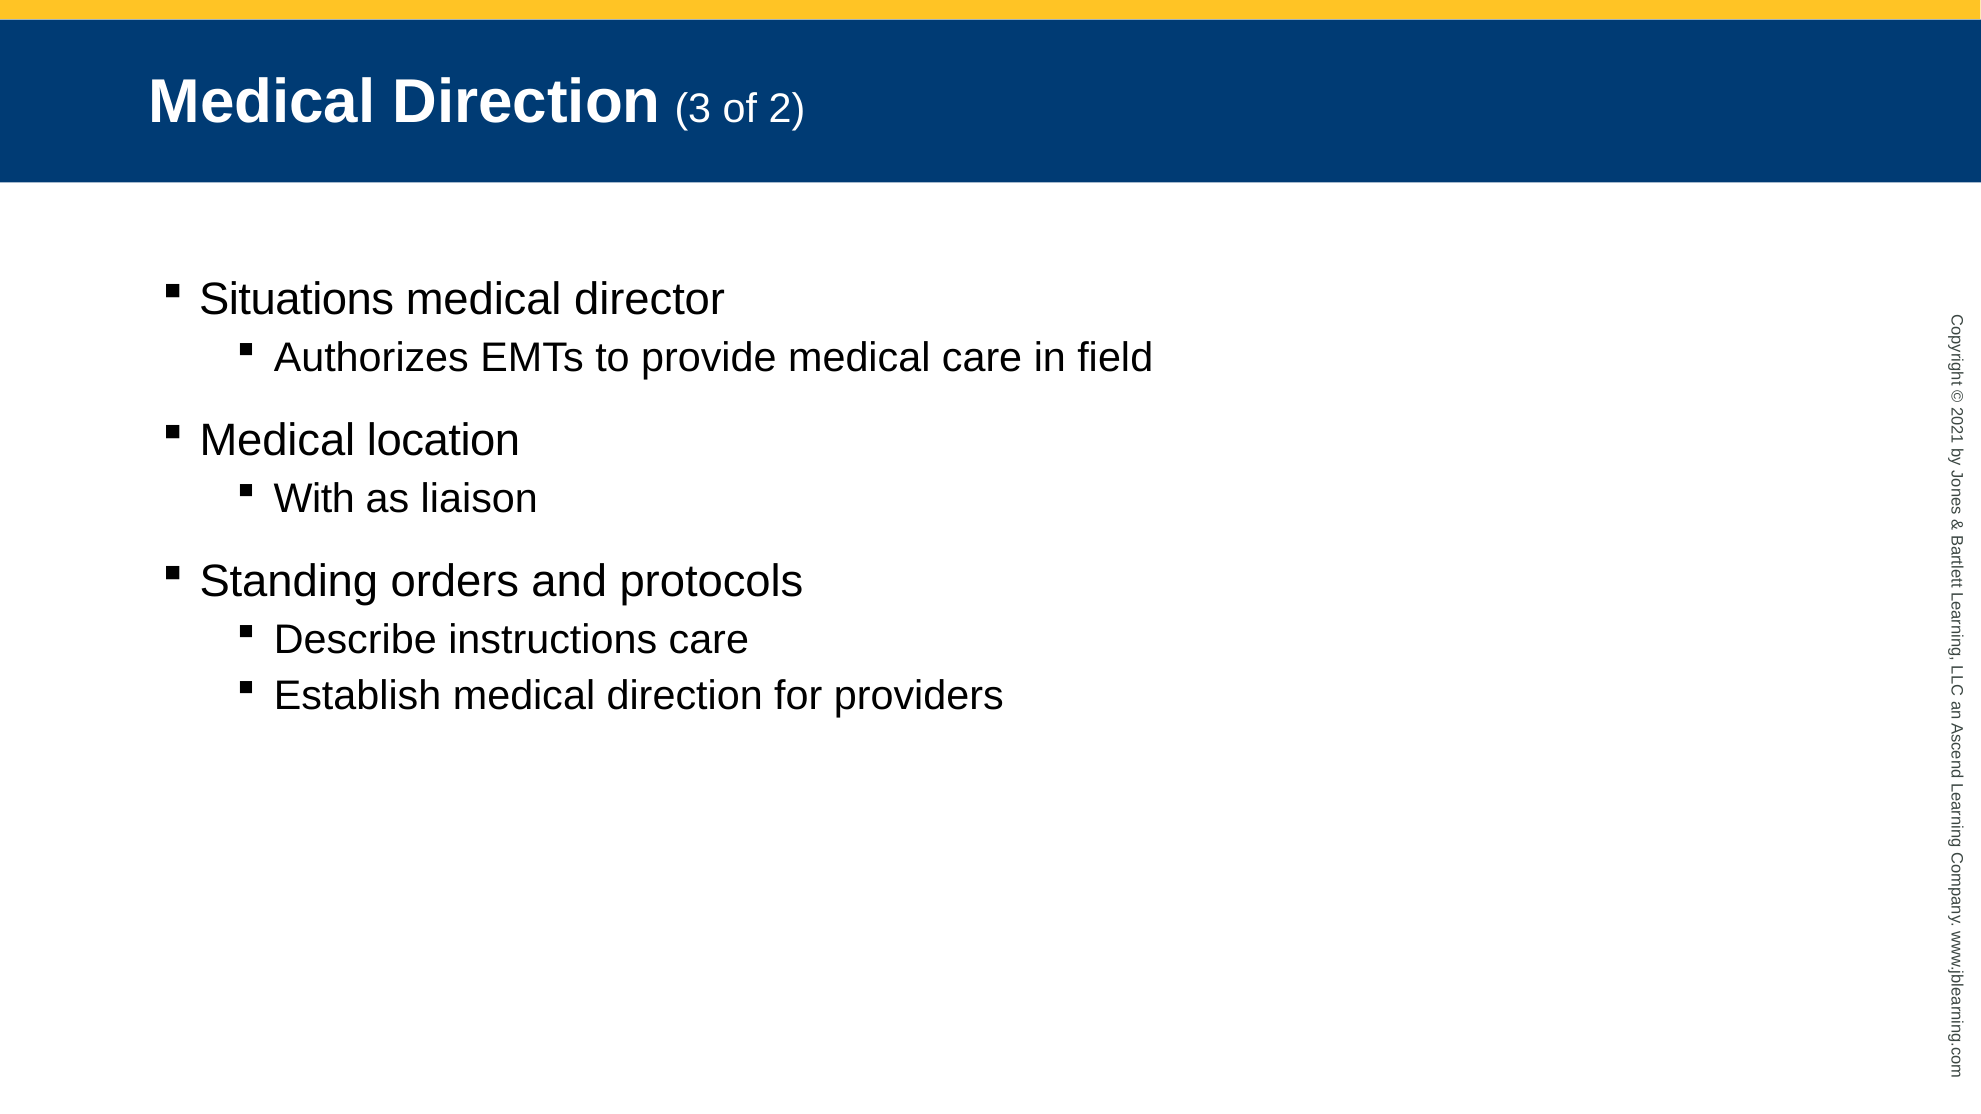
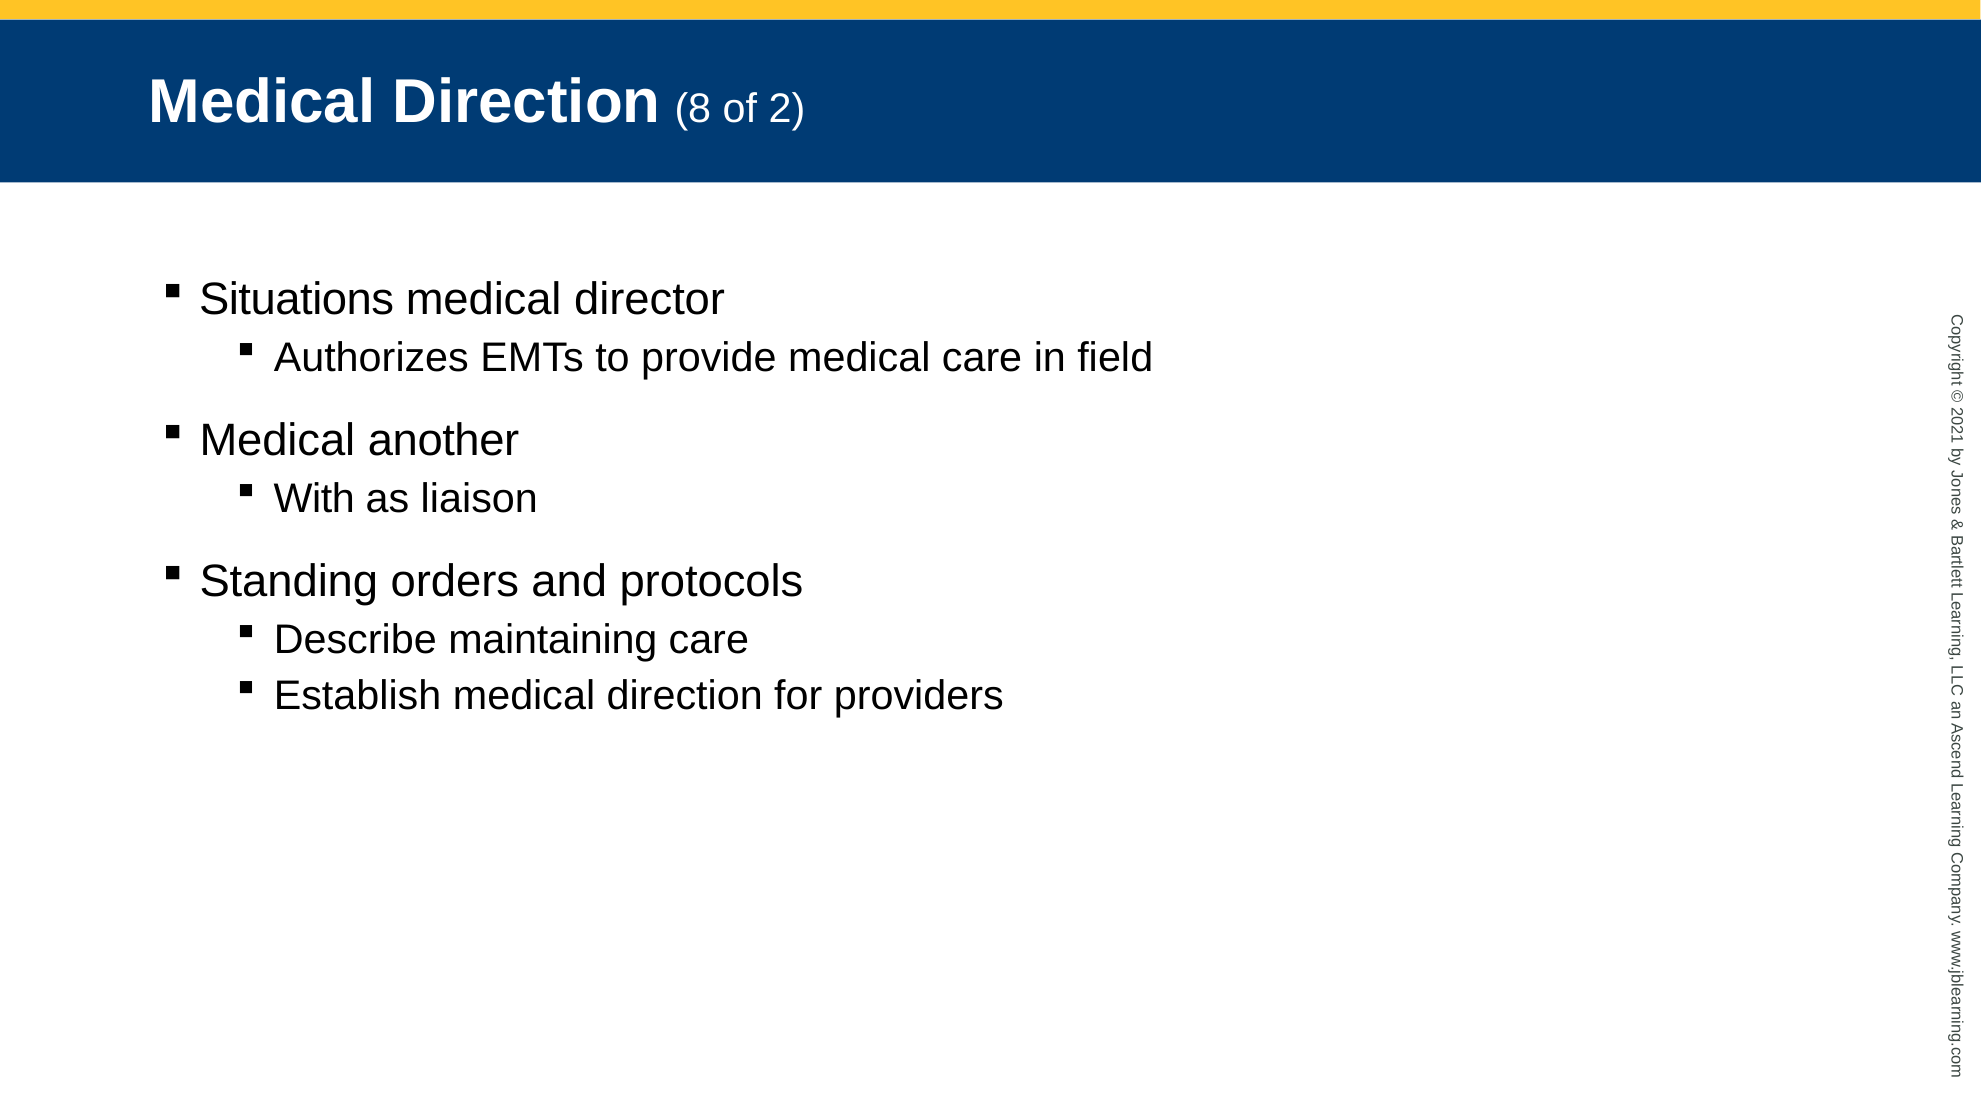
3: 3 -> 8 (693, 109)
location: location -> another (444, 441)
instructions: instructions -> maintaining (553, 640)
